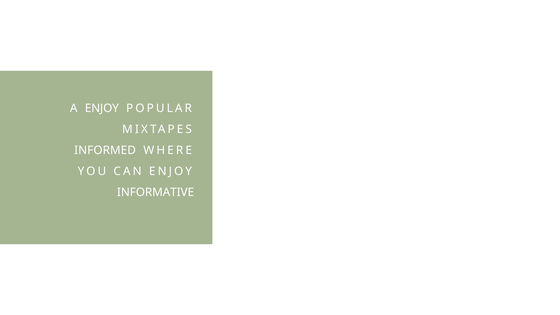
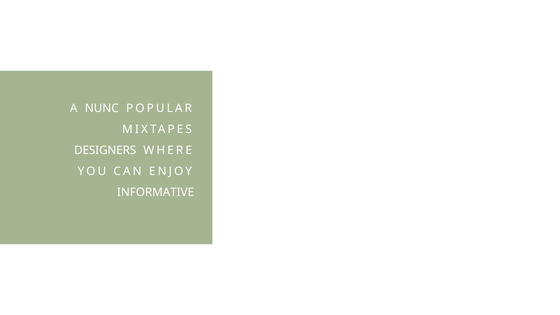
A ENJOY: ENJOY -> NUNC (102, 108)
INFORMED: INFORMED -> DESIGNERS (105, 150)
